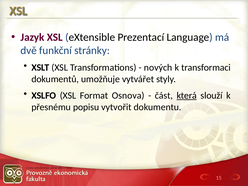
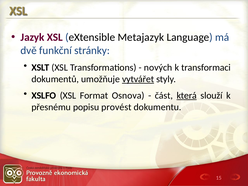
Prezentací: Prezentací -> Metajazyk (141, 37)
vytvářet underline: none -> present (138, 79)
vytvořit: vytvořit -> provést (116, 107)
